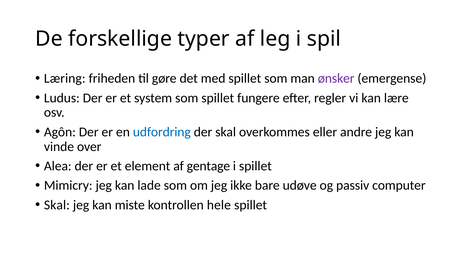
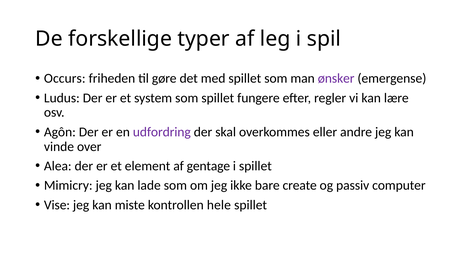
Læring: Læring -> Occurs (65, 78)
udfordring colour: blue -> purple (162, 132)
udøve: udøve -> create (300, 185)
Skal: Skal -> Vise (57, 205)
